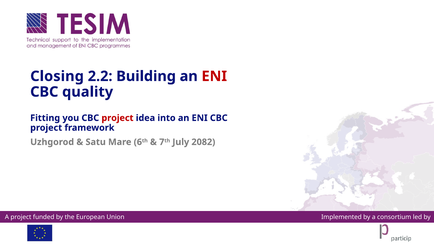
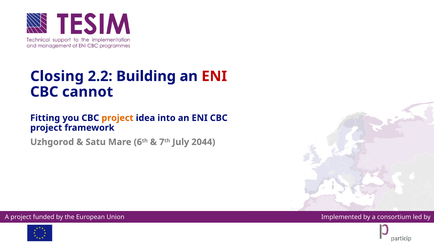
quality: quality -> cannot (88, 92)
project colour: red -> orange (117, 118)
2082: 2082 -> 2044 (203, 142)
